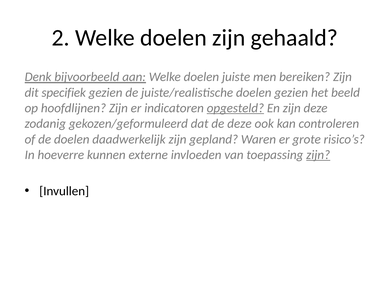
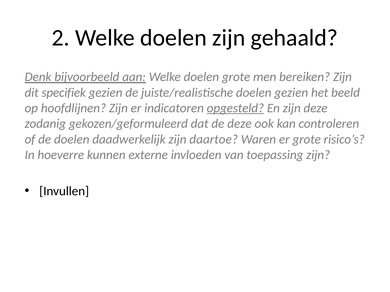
doelen juiste: juiste -> grote (236, 77)
gepland: gepland -> daartoe (214, 139)
zijn underline: present -> none (318, 155)
